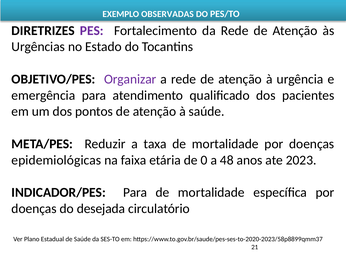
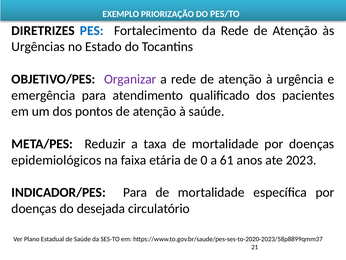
OBSERVADAS: OBSERVADAS -> PRIORIZAÇÃO (167, 14)
PES colour: purple -> blue (92, 31)
epidemiológicas: epidemiológicas -> epidemiológicos (56, 160)
48: 48 -> 61 (227, 160)
